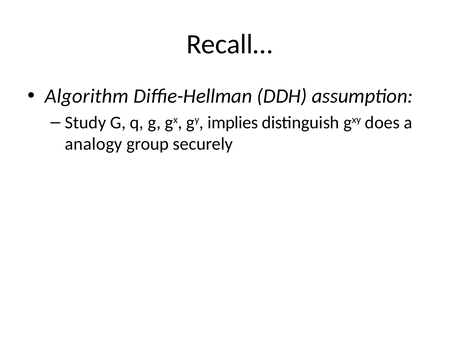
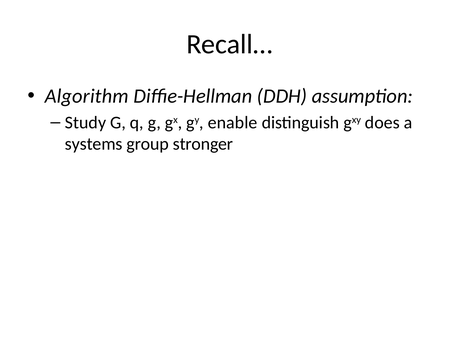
implies: implies -> enable (233, 123)
analogy: analogy -> systems (94, 144)
securely: securely -> stronger (203, 144)
